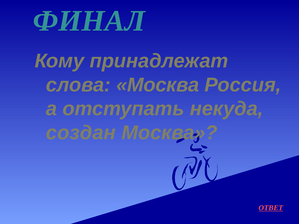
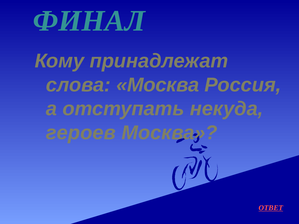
создан: создан -> героев (81, 133)
